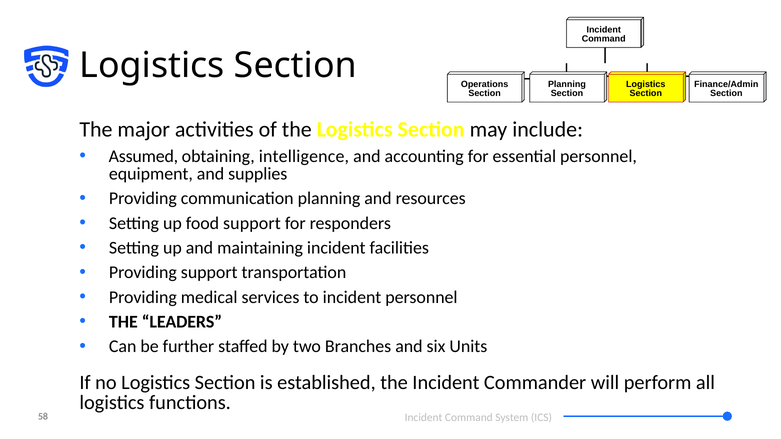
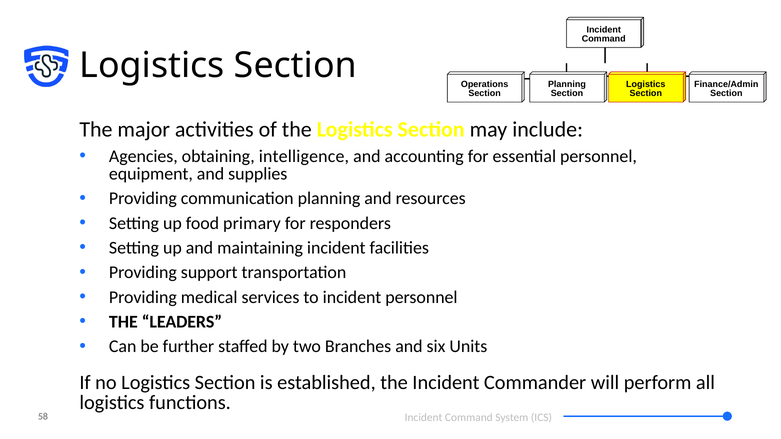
Assumed: Assumed -> Agencies (143, 157)
food support: support -> primary (252, 223)
